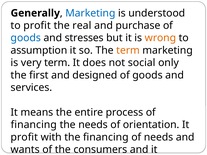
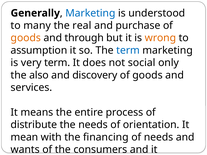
to profit: profit -> many (37, 26)
goods colour: blue -> orange (26, 38)
stresses: stresses -> through (84, 38)
term colour: orange -> blue (128, 50)
first: first -> also (39, 75)
designed: designed -> discovery (95, 75)
financing: financing -> distribute (34, 125)
profit: profit -> mean (24, 137)
